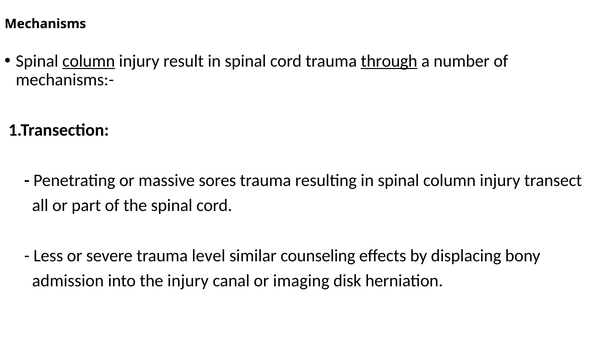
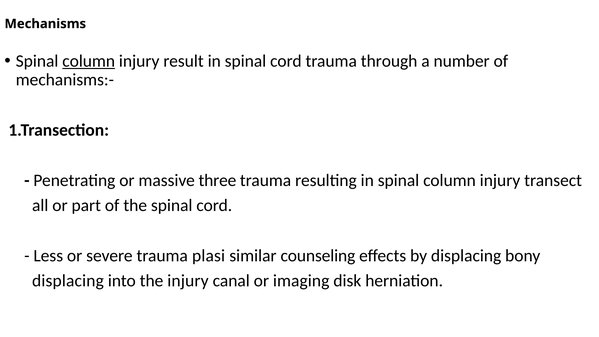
through underline: present -> none (389, 61)
sores: sores -> three (217, 180)
level: level -> plasi (209, 256)
admission: admission -> displacing (68, 281)
